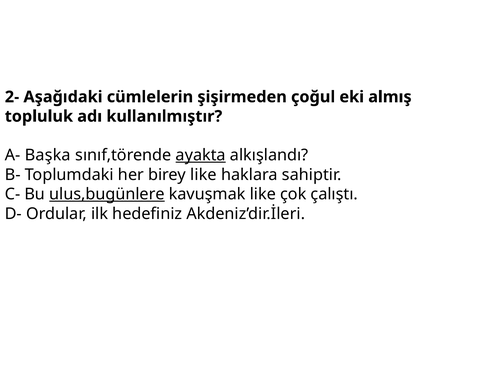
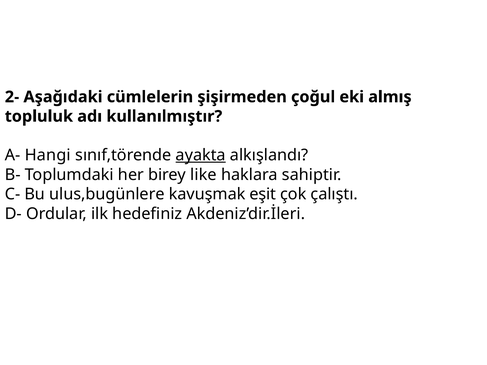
Başka: Başka -> Hangi (48, 155)
ulus,bugünlere underline: present -> none (107, 194)
kavuşmak like: like -> eşit (263, 194)
